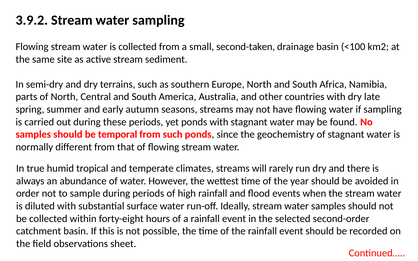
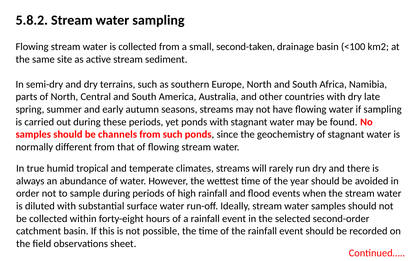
3.9.2: 3.9.2 -> 5.8.2 (32, 20)
temporal: temporal -> channels (118, 135)
